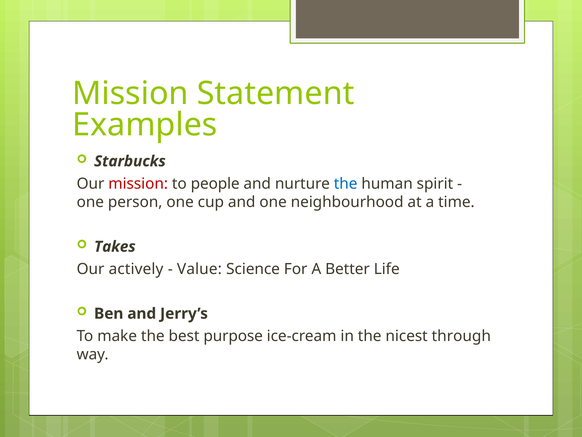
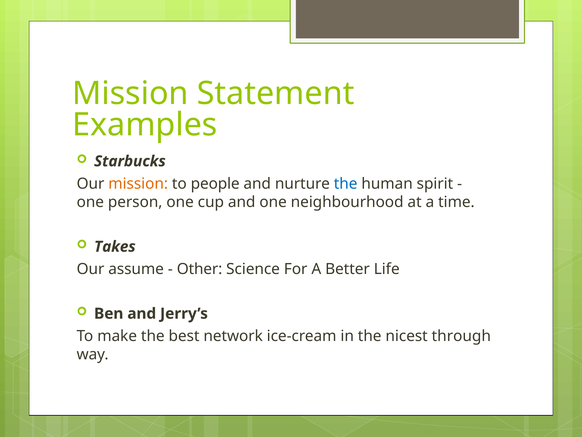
mission colour: red -> orange (138, 183)
actively: actively -> assume (136, 269)
Value: Value -> Other (200, 269)
purpose: purpose -> network (233, 336)
